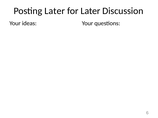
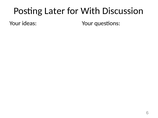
for Later: Later -> With (90, 11)
